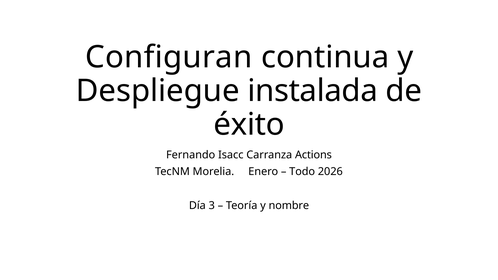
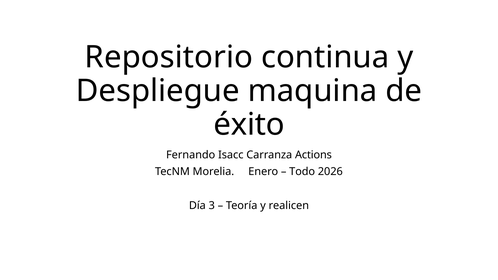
Configuran: Configuran -> Repositorio (169, 57)
instalada: instalada -> maquina (313, 91)
nombre: nombre -> realicen (289, 206)
